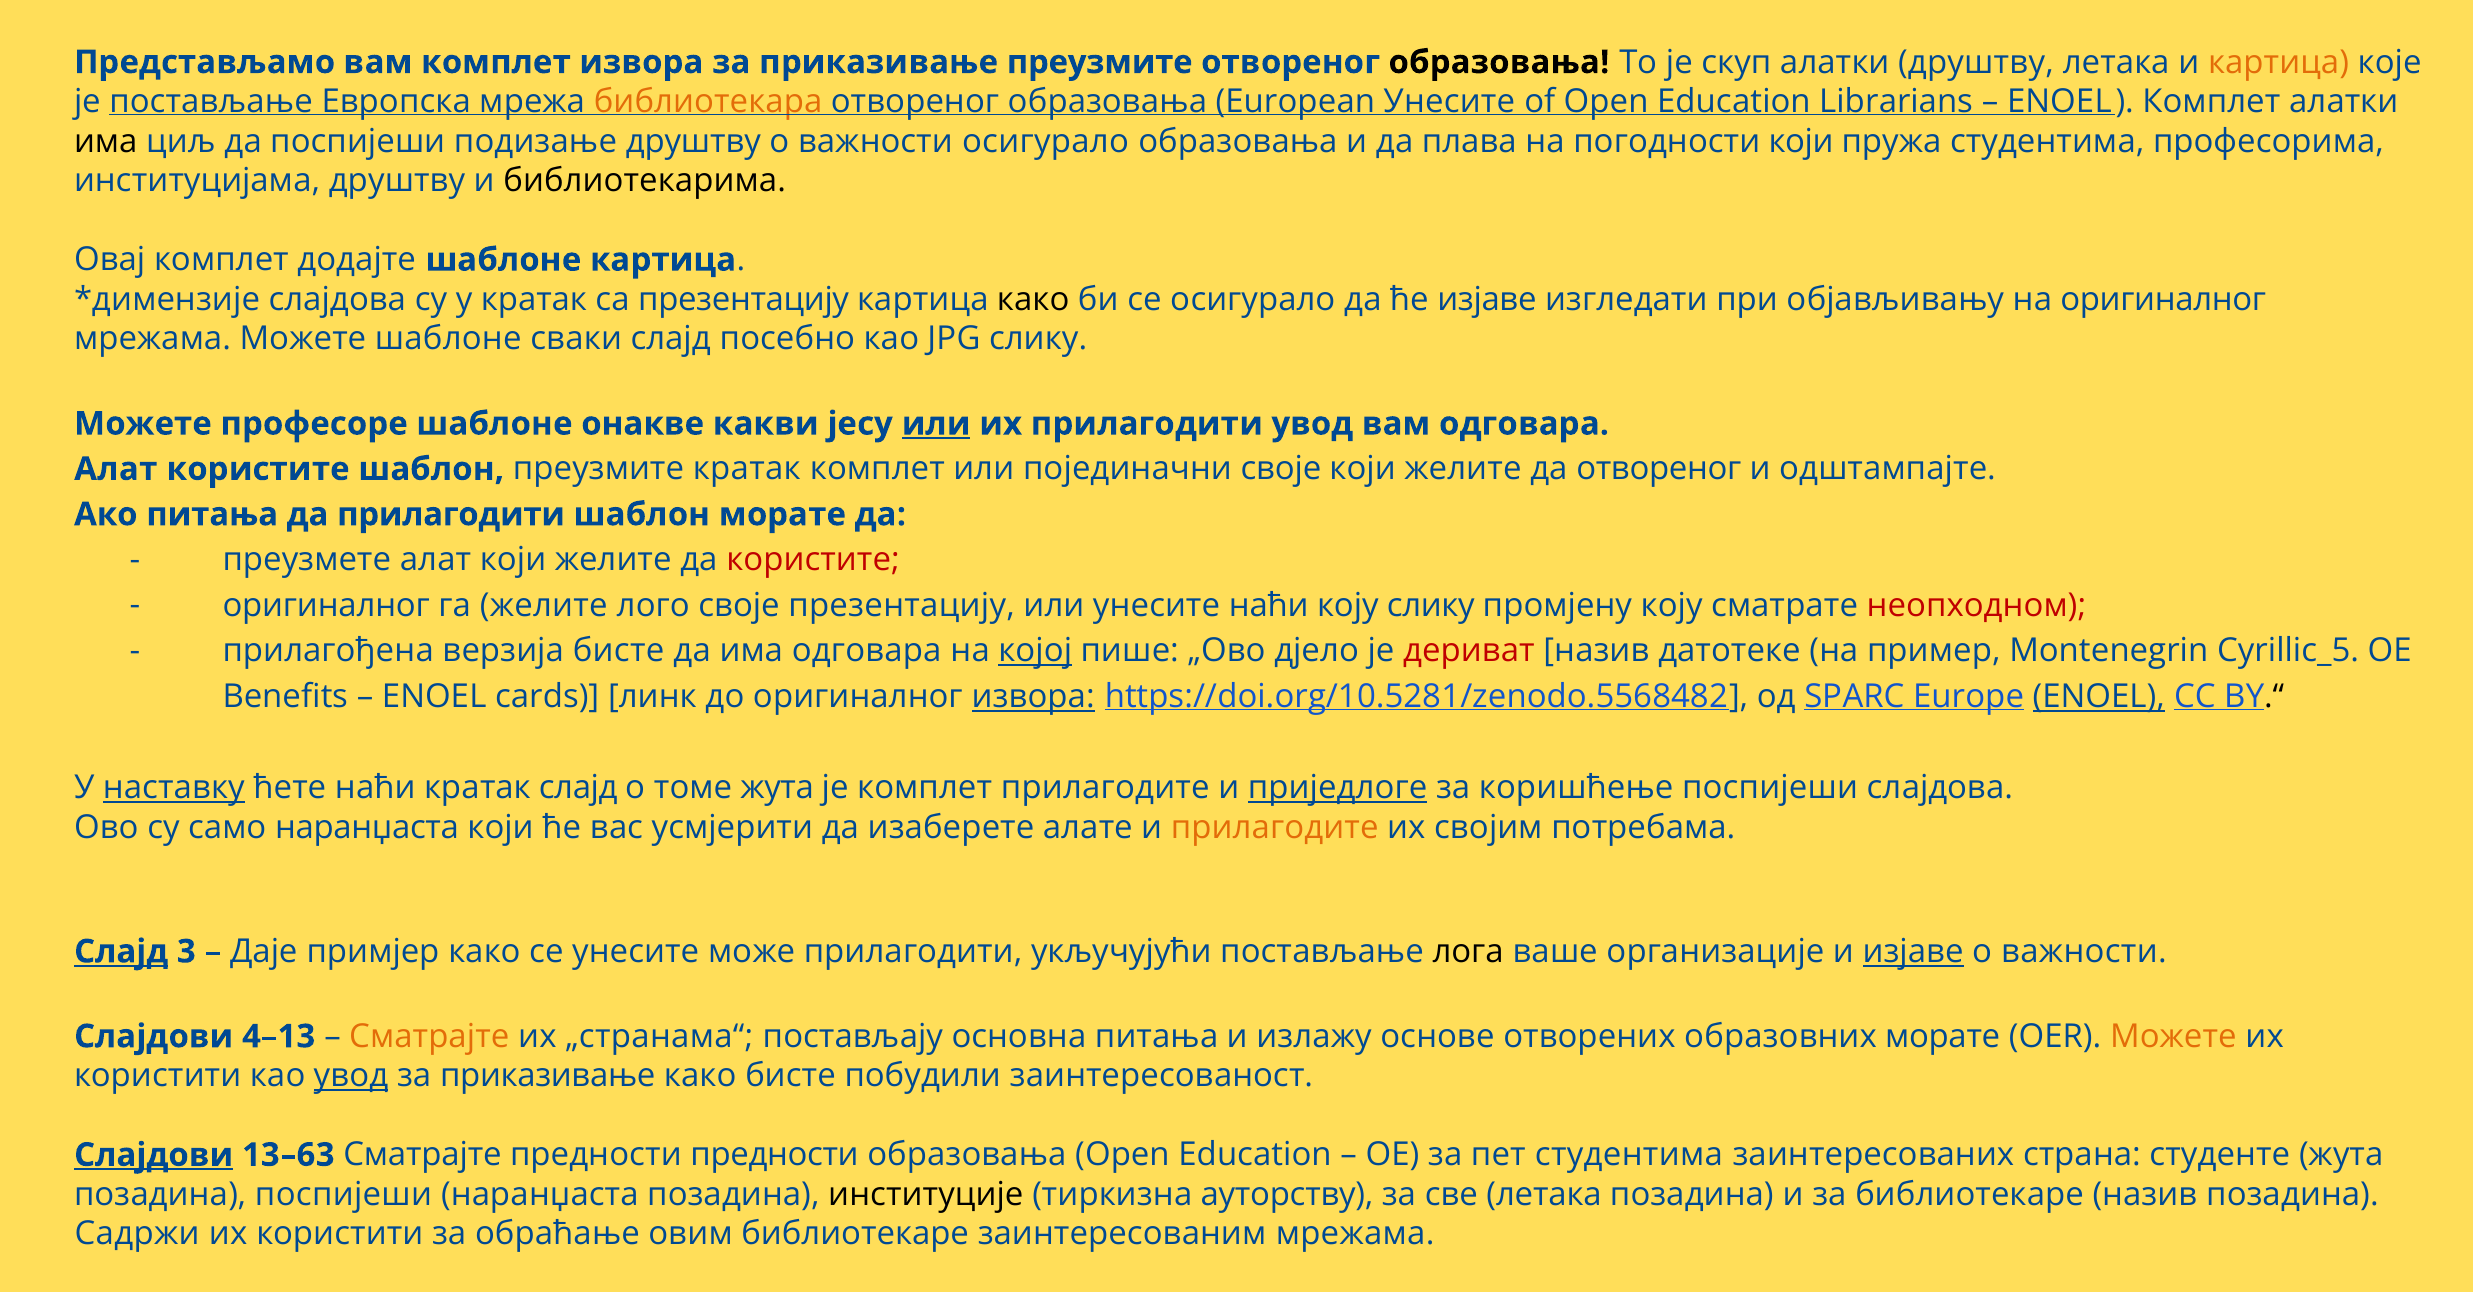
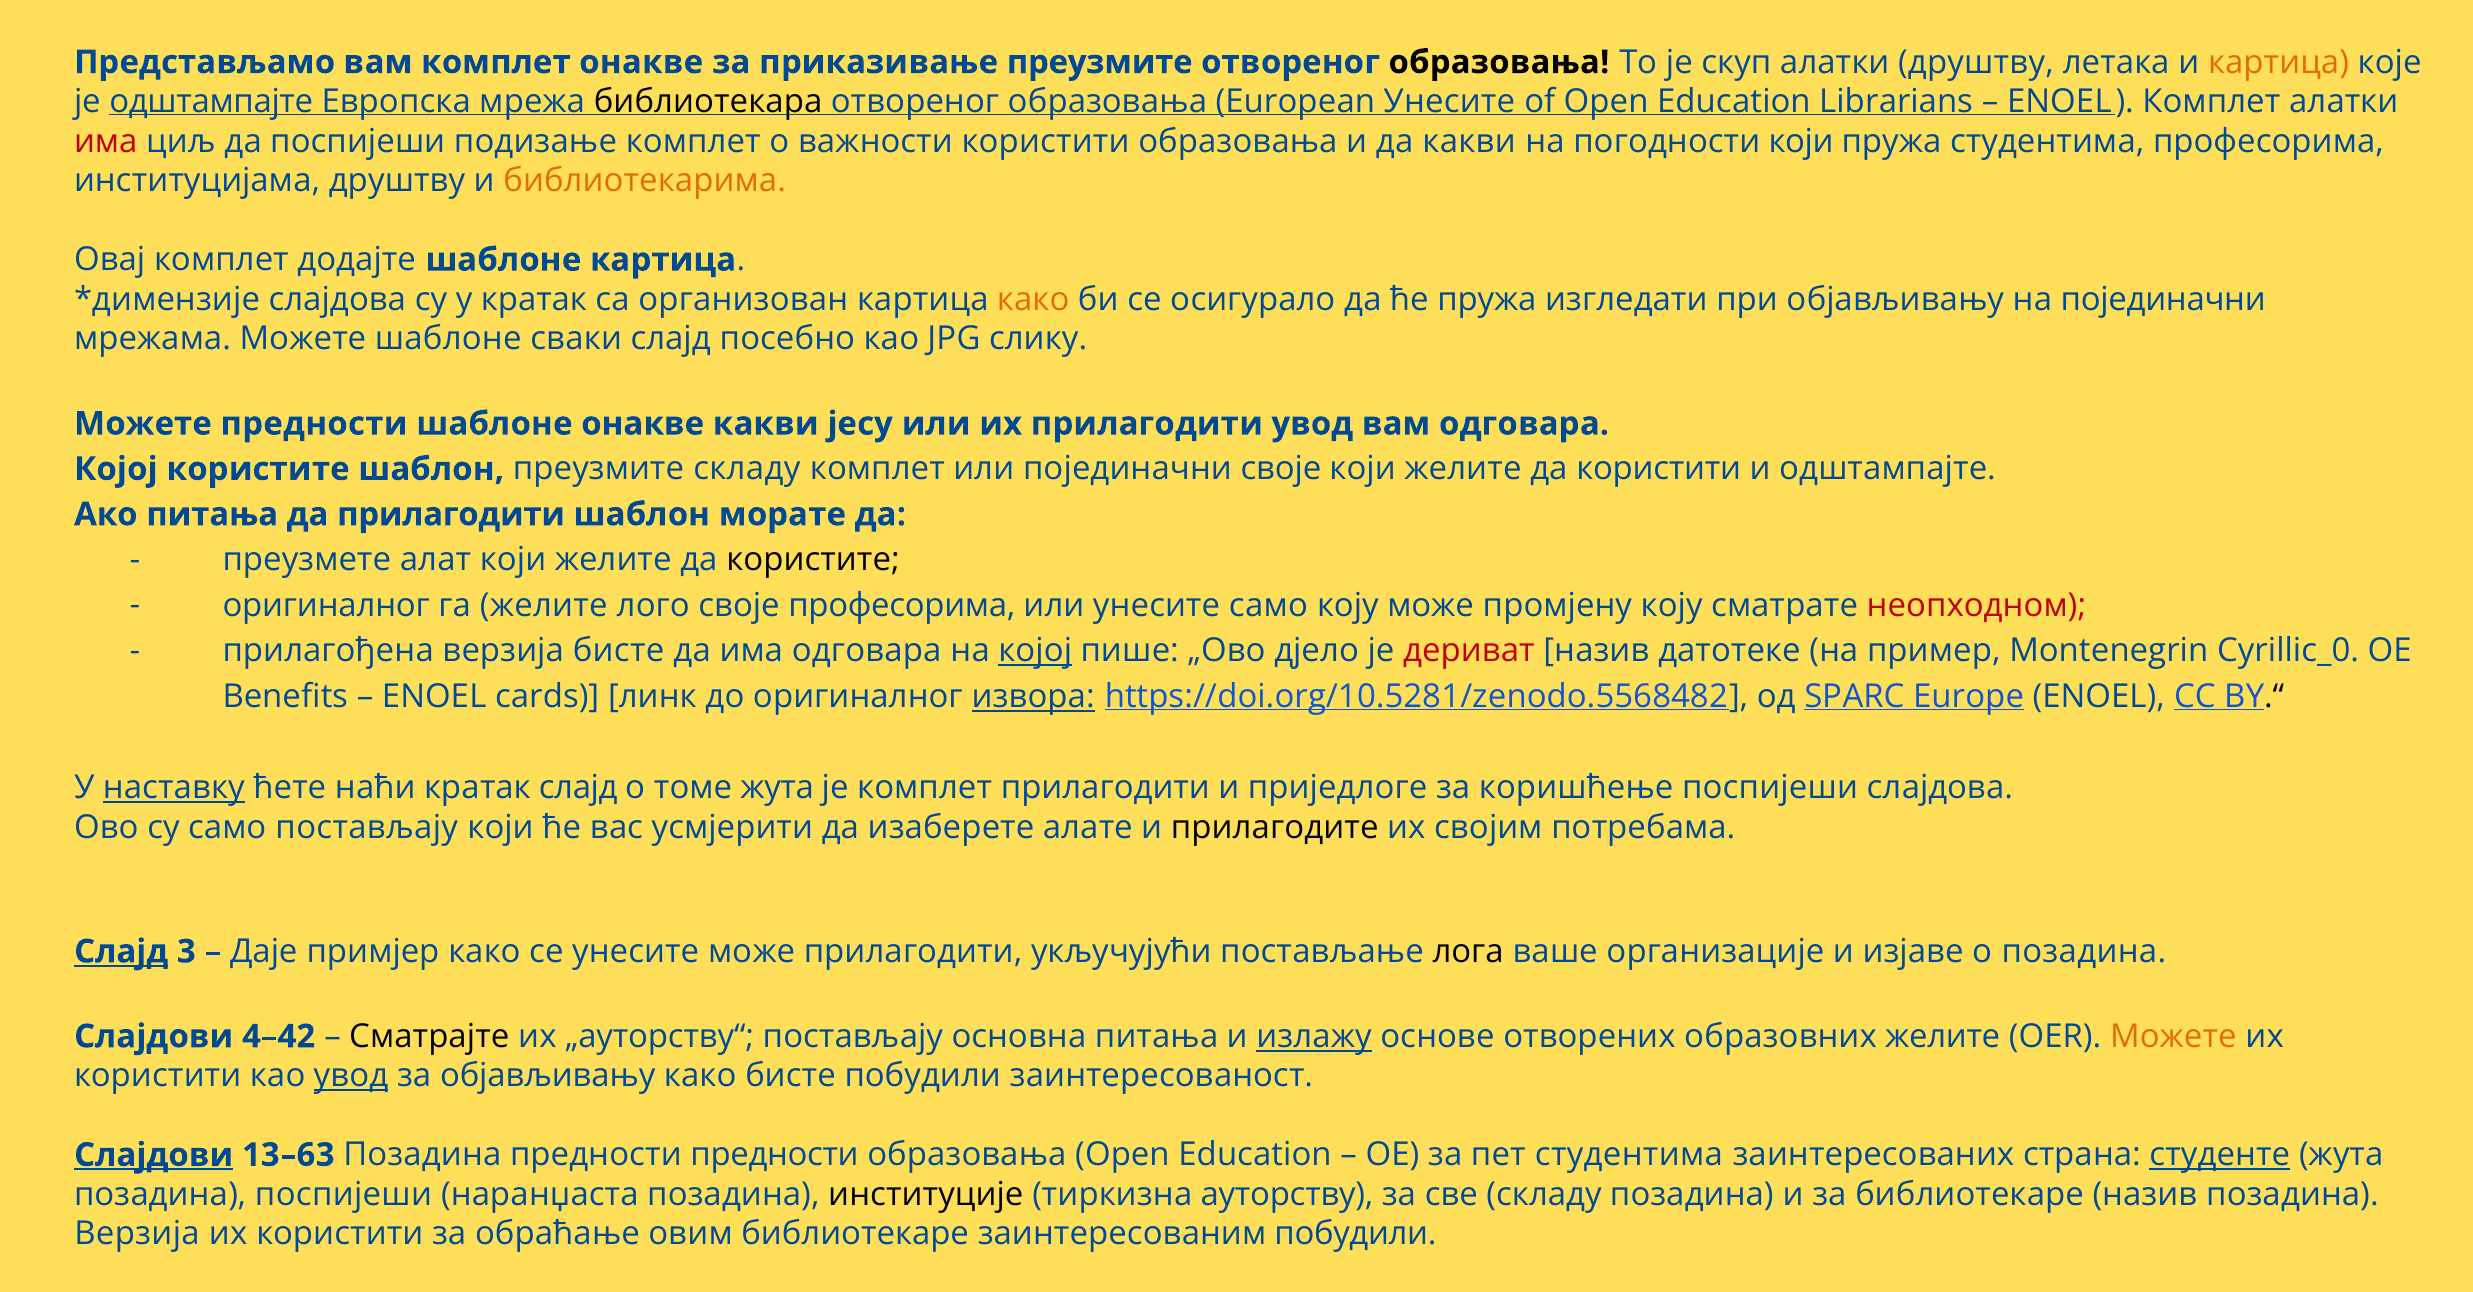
комплет извора: извора -> онакве (641, 62)
је постављање: постављање -> одштампајте (211, 102)
библиотекара colour: orange -> black (708, 102)
има colour: black -> red (106, 141)
подизање друштву: друштву -> комплет (693, 141)
важности осигурало: осигурало -> користити (1046, 141)
да плава: плава -> какви (1469, 141)
библиотекарима colour: black -> orange (645, 181)
са презентацију: презентацију -> организован (743, 299)
како colour: black -> orange (1033, 299)
ће изјаве: изјаве -> пружа (1487, 299)
на оригиналног: оригиналног -> појединачни (2163, 299)
Можете професоре: професоре -> предности (314, 424)
или underline: present -> none (936, 424)
Алат: Алат -> Којој (116, 469)
преузмите кратак: кратак -> складу (747, 469)
да отвореног: отвореног -> користити (1659, 469)
користите colour: red -> black (813, 560)
своје презентацију: презентацију -> професорима (902, 605)
унесите наћи: наћи -> само (1268, 605)
коју слику: слику -> може (1431, 605)
Cyrillic_5: Cyrillic_5 -> Cyrillic_0 (2288, 650)
ENOEL underline: present -> none (2099, 697)
комплет прилагодите: прилагодите -> прилагодити (1105, 787)
приједлоге underline: present -> none (1338, 787)
само наранџаста: наранџаста -> постављају (367, 827)
прилагодите colour: orange -> black (1275, 827)
изјаве underline: present -> none (1913, 951)
важности: важности -> позадина (2084, 951)
4–13: 4–13 -> 4–42 (279, 1036)
Сматрајте colour: orange -> black (429, 1036)
„странама“: „странама“ -> „ауторству“ (660, 1036)
излажу underline: none -> present (1314, 1036)
образовних морате: морате -> желите (1943, 1036)
приказивање: приказивање -> објављивању (548, 1076)
13–63 Сматрајте: Сматрајте -> Позадина (422, 1155)
студенте underline: none -> present (2220, 1155)
све летака: летака -> складу (1544, 1194)
Садржи: Садржи -> Верзија (137, 1234)
заинтересованим мрежама: мрежама -> побудили (1355, 1234)
